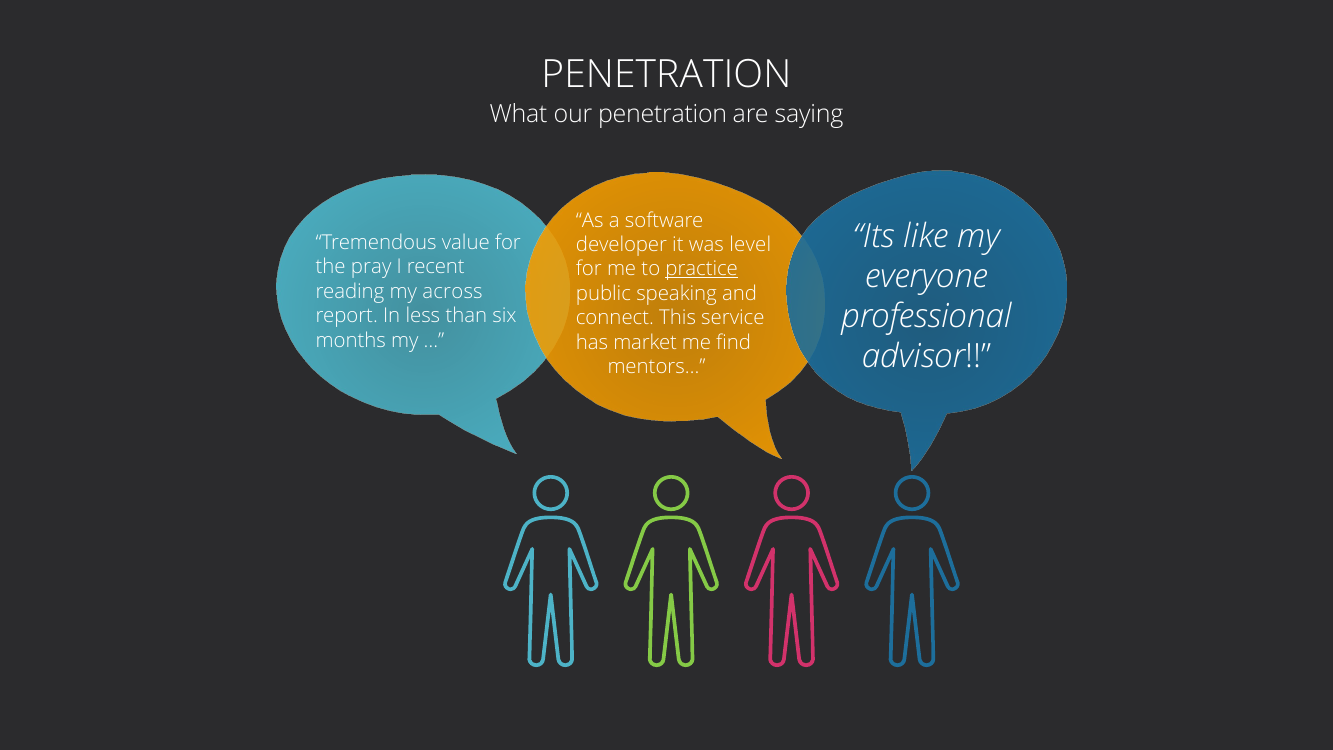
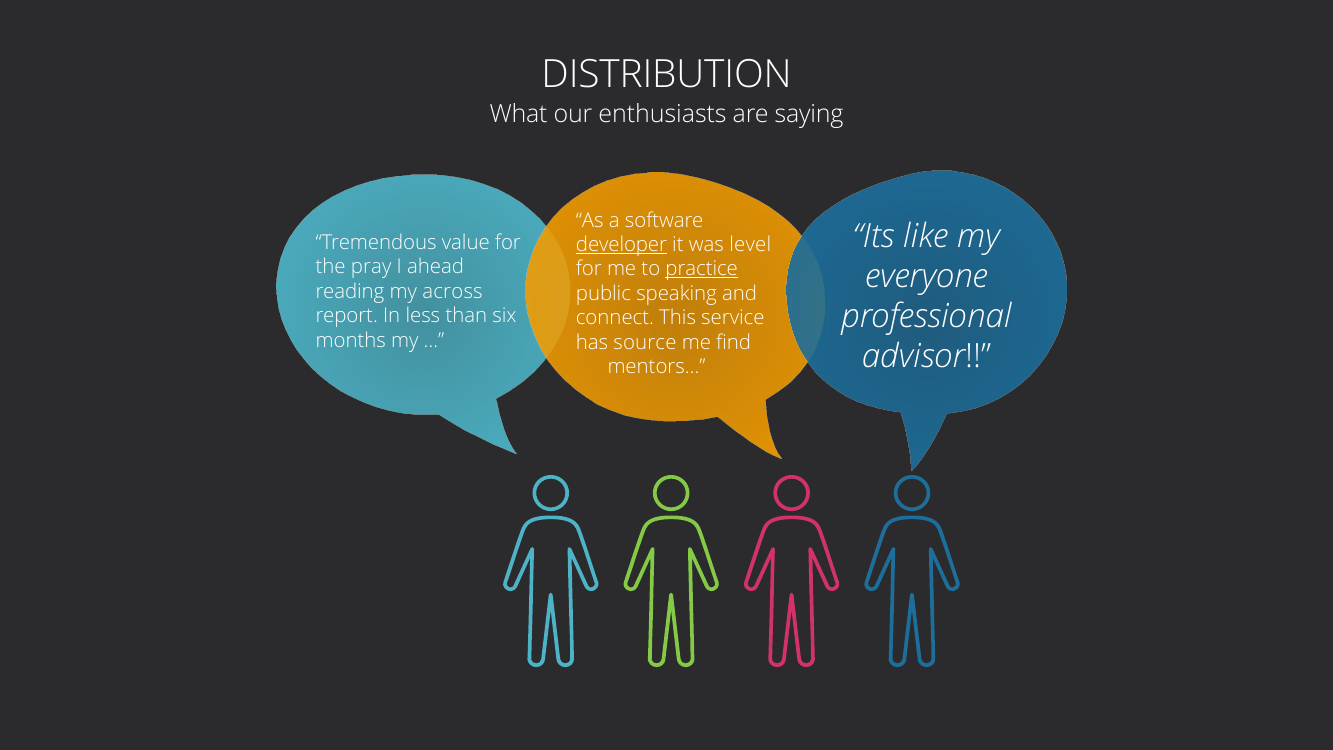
PENETRATION: PENETRATION -> DISTRIBUTION (667, 75)
our penetration: penetration -> enthusiasts (663, 114)
developer underline: none -> present (622, 245)
recent: recent -> ahead (436, 267)
market: market -> source (645, 342)
